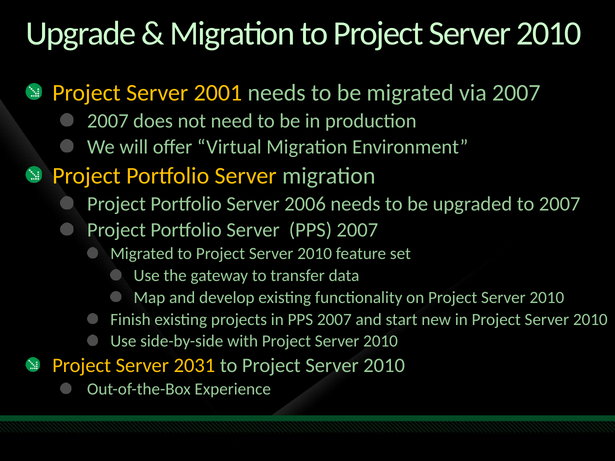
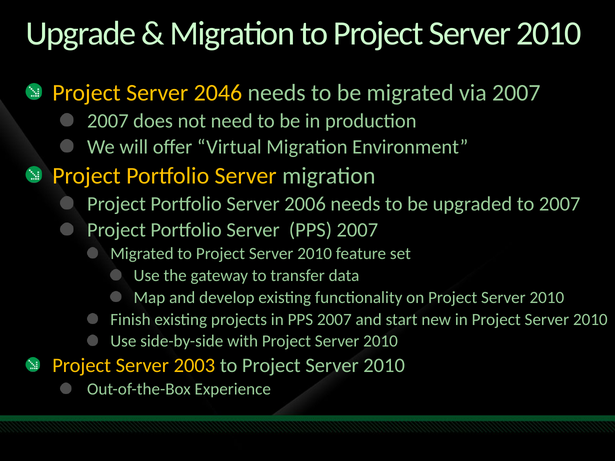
2001: 2001 -> 2046 (218, 93)
2031: 2031 -> 2003 (194, 366)
